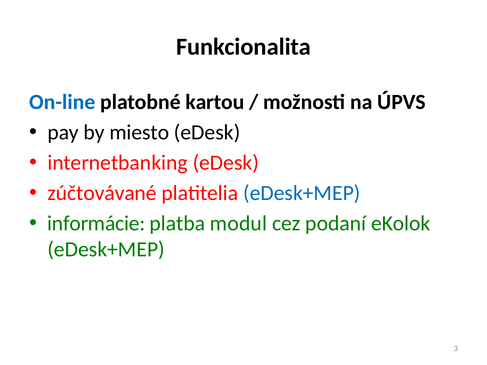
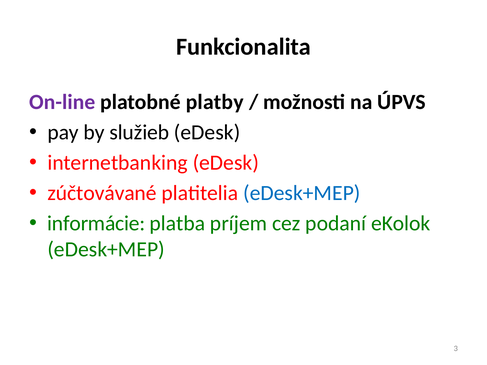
On-line colour: blue -> purple (62, 102)
kartou: kartou -> platby (215, 102)
miesto: miesto -> služieb (139, 133)
modul: modul -> príjem (239, 224)
